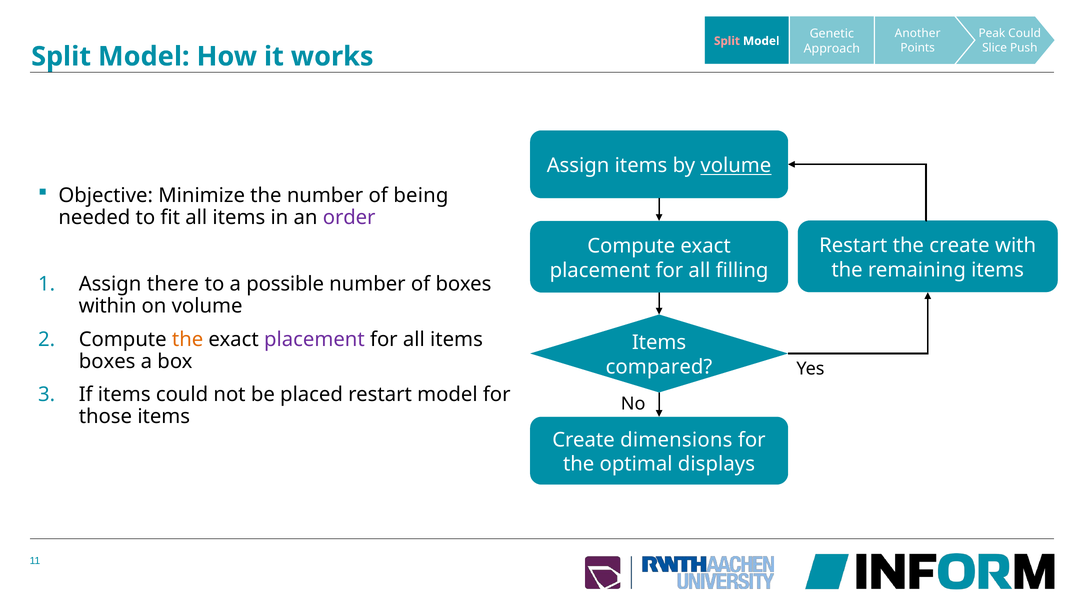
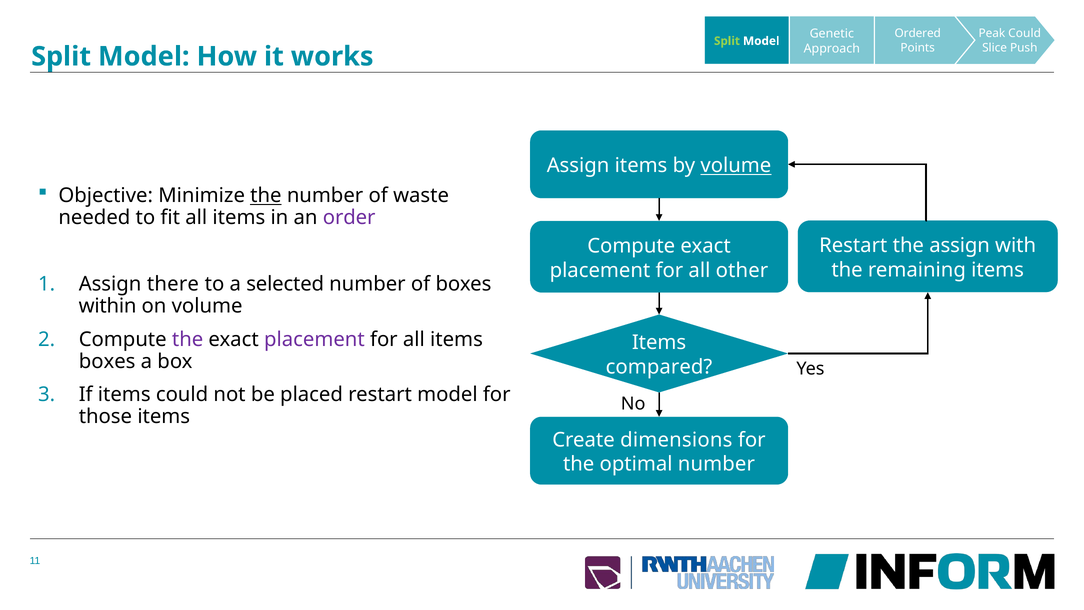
Another: Another -> Ordered (918, 34)
Split colour: pink -> light green (727, 41)
the underline: none -> present (266, 196)
being: being -> waste (421, 196)
the create: create -> assign (960, 245)
filling: filling -> other (742, 270)
possible: possible -> selected (285, 284)
the colour: orange -> purple (188, 339)
optimal displays: displays -> number (716, 464)
